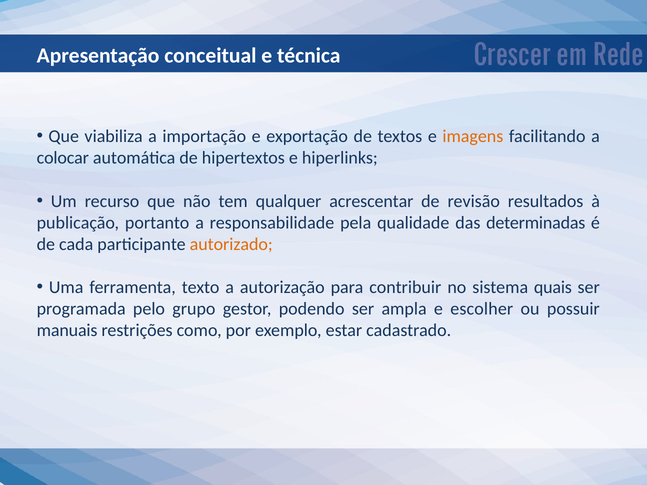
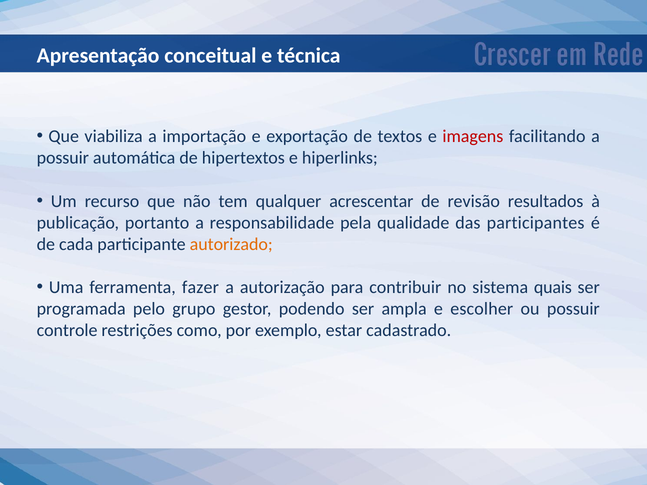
imagens colour: orange -> red (473, 137)
colocar: colocar -> possuir (63, 158)
determinadas: determinadas -> participantes (536, 223)
texto: texto -> fazer (200, 288)
manuais: manuais -> controle (67, 331)
